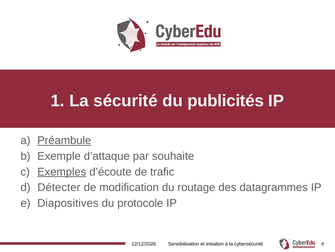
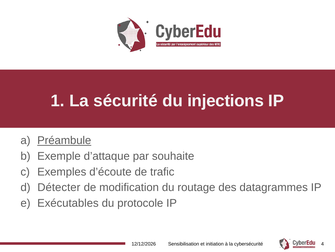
publicités: publicités -> injections (226, 100)
Exemples underline: present -> none (62, 171)
Diapositives: Diapositives -> Exécutables (68, 203)
